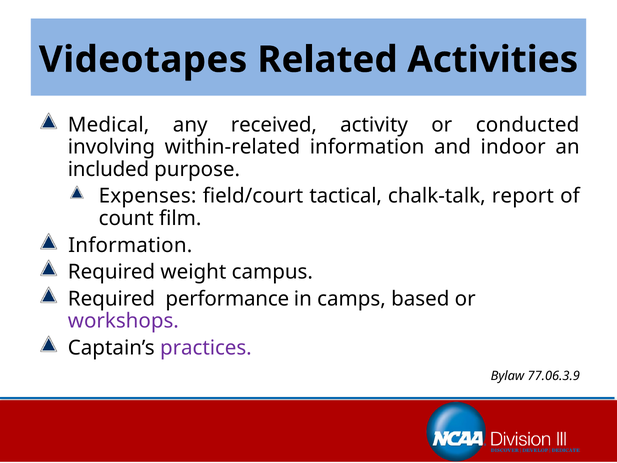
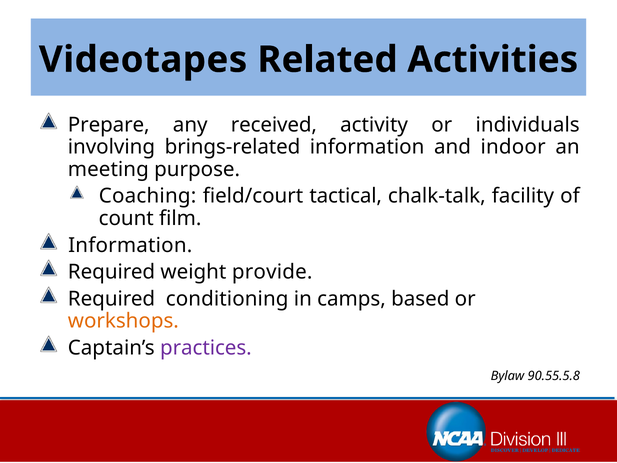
Medical: Medical -> Prepare (109, 125)
conducted: conducted -> individuals (528, 125)
within-related: within-related -> brings-related (233, 147)
included: included -> meeting (108, 169)
Expenses: Expenses -> Coaching (148, 196)
report: report -> facility (523, 196)
campus: campus -> provide (272, 272)
performance: performance -> conditioning (227, 299)
workshops colour: purple -> orange (123, 321)
77.06.3.9: 77.06.3.9 -> 90.55.5.8 (554, 376)
